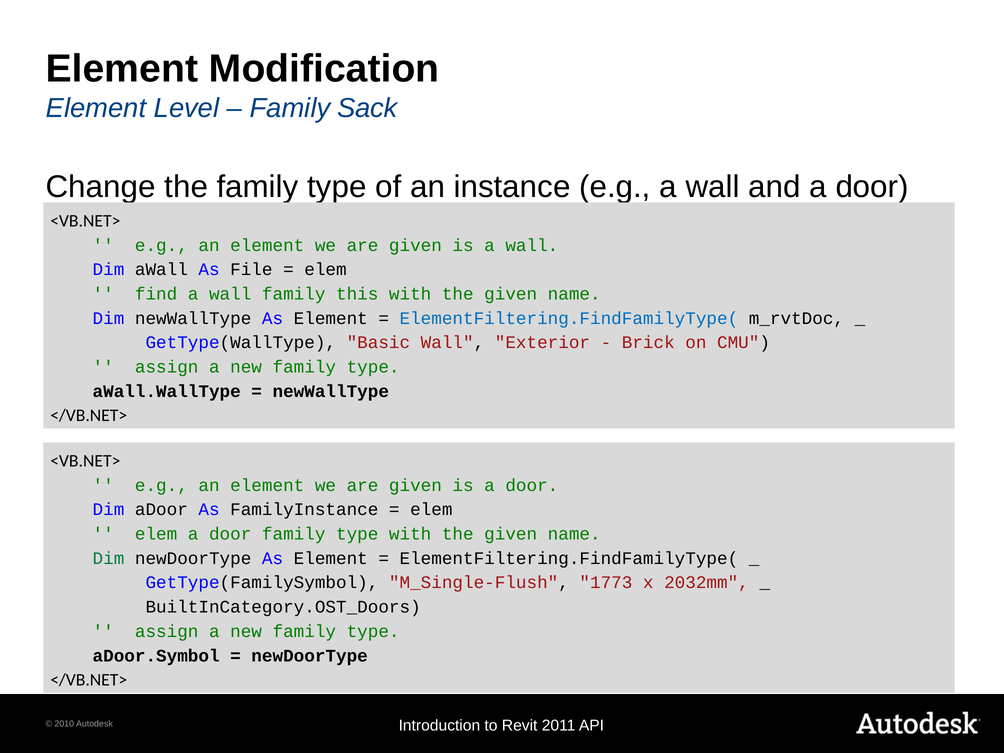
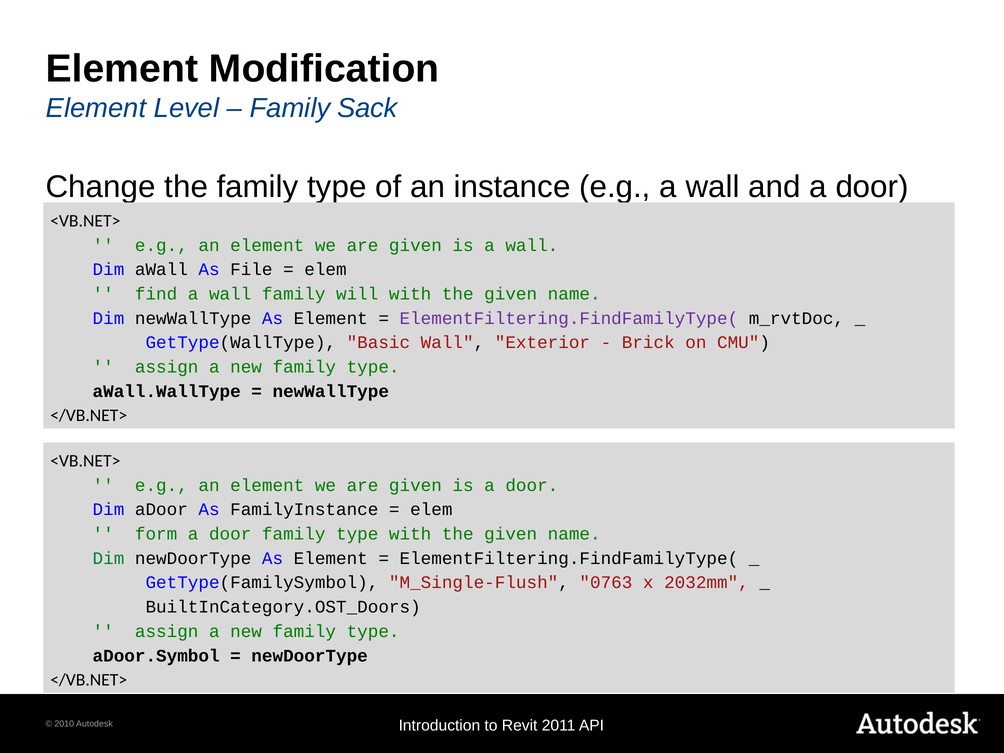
this: this -> will (357, 294)
ElementFiltering.FindFamilyType( colour: blue -> purple (569, 318)
elem: elem -> form (156, 534)
1773: 1773 -> 0763 (606, 583)
